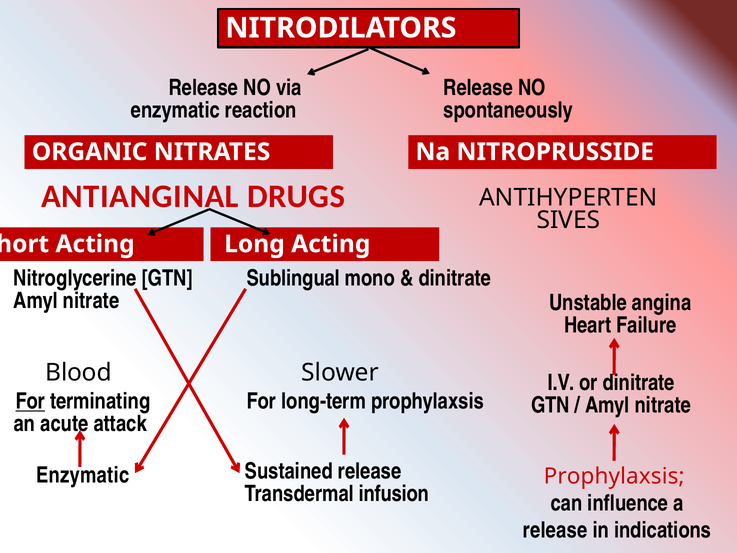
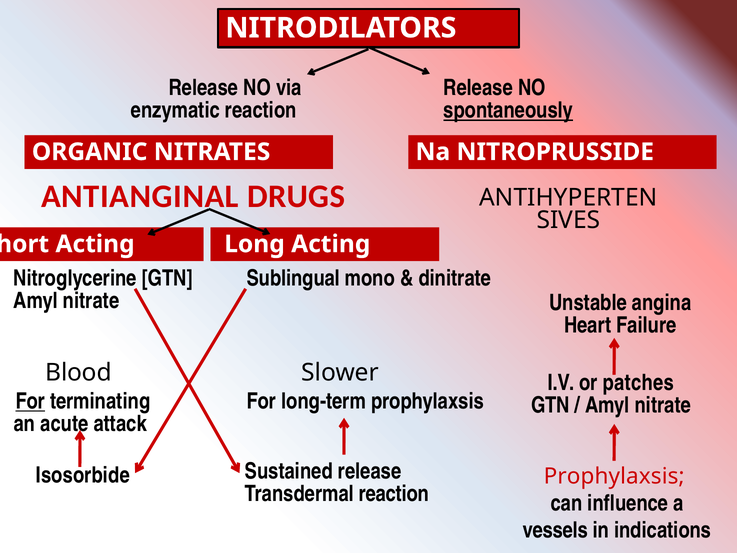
spontaneously underline: none -> present (508, 110)
or dinitrate: dinitrate -> patches (638, 383)
Enzymatic: Enzymatic -> Isosorbide (83, 475)
Transdermal infusion: infusion -> reaction (394, 494)
release: release -> vessels (555, 530)
